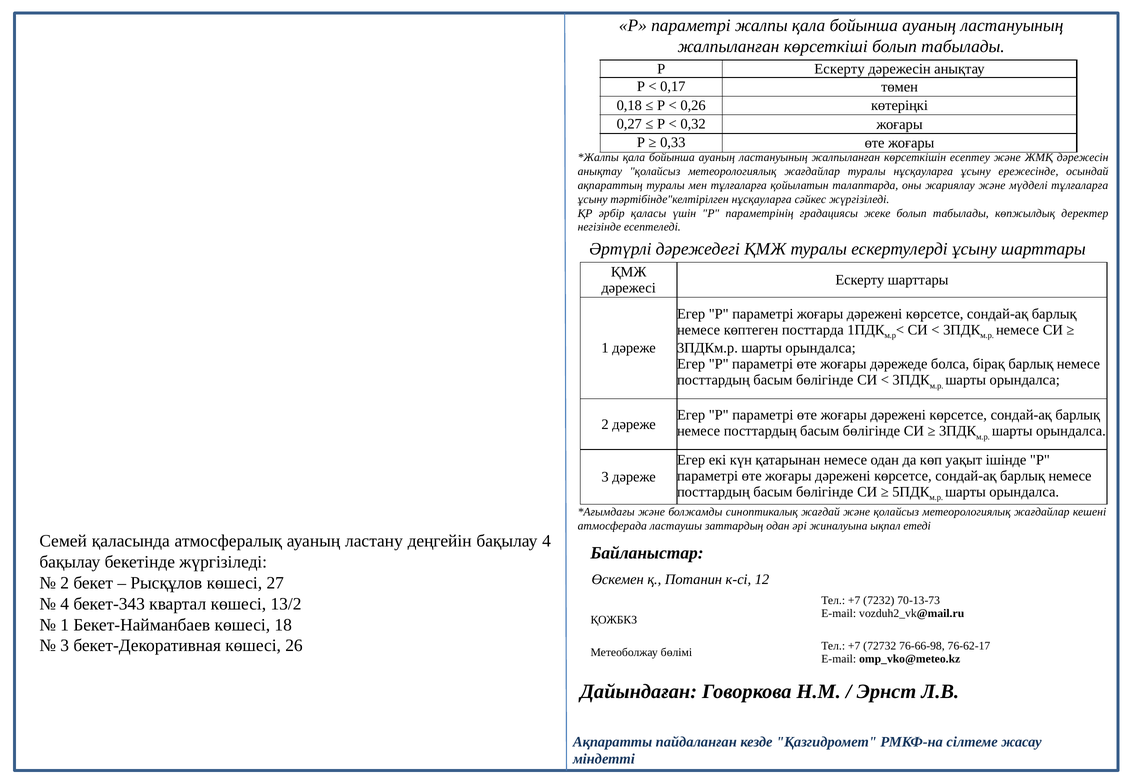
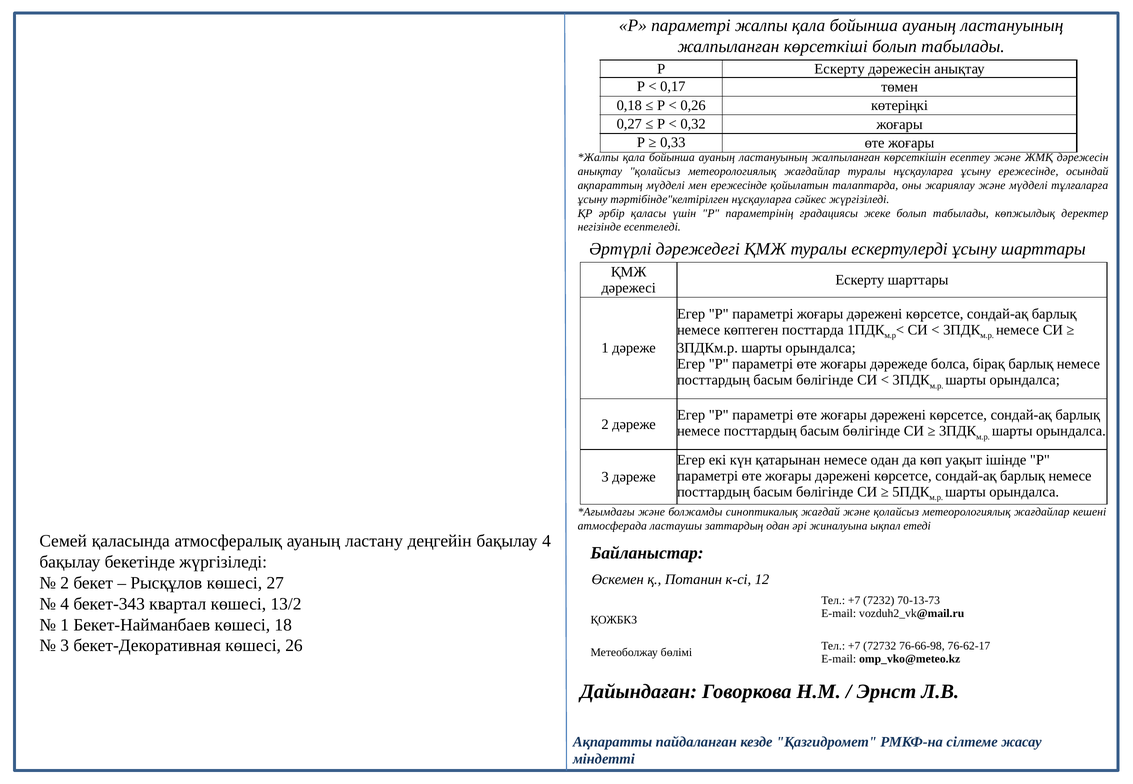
ақпараттың туралы: туралы -> мүдделі (666, 185)
мен тұлғаларға: тұлғаларға -> ережесінде (739, 185)
